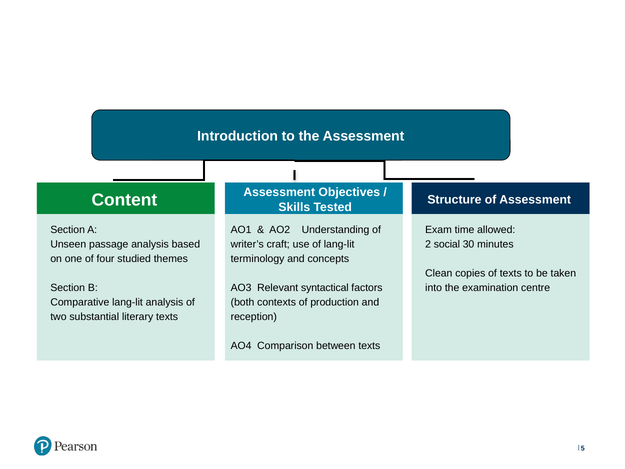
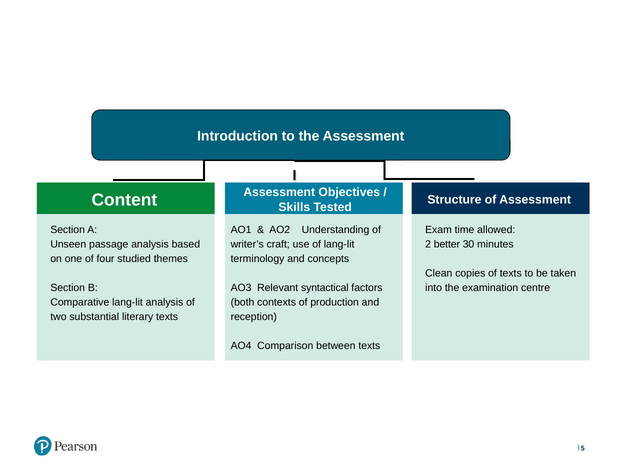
social: social -> better (447, 244)
